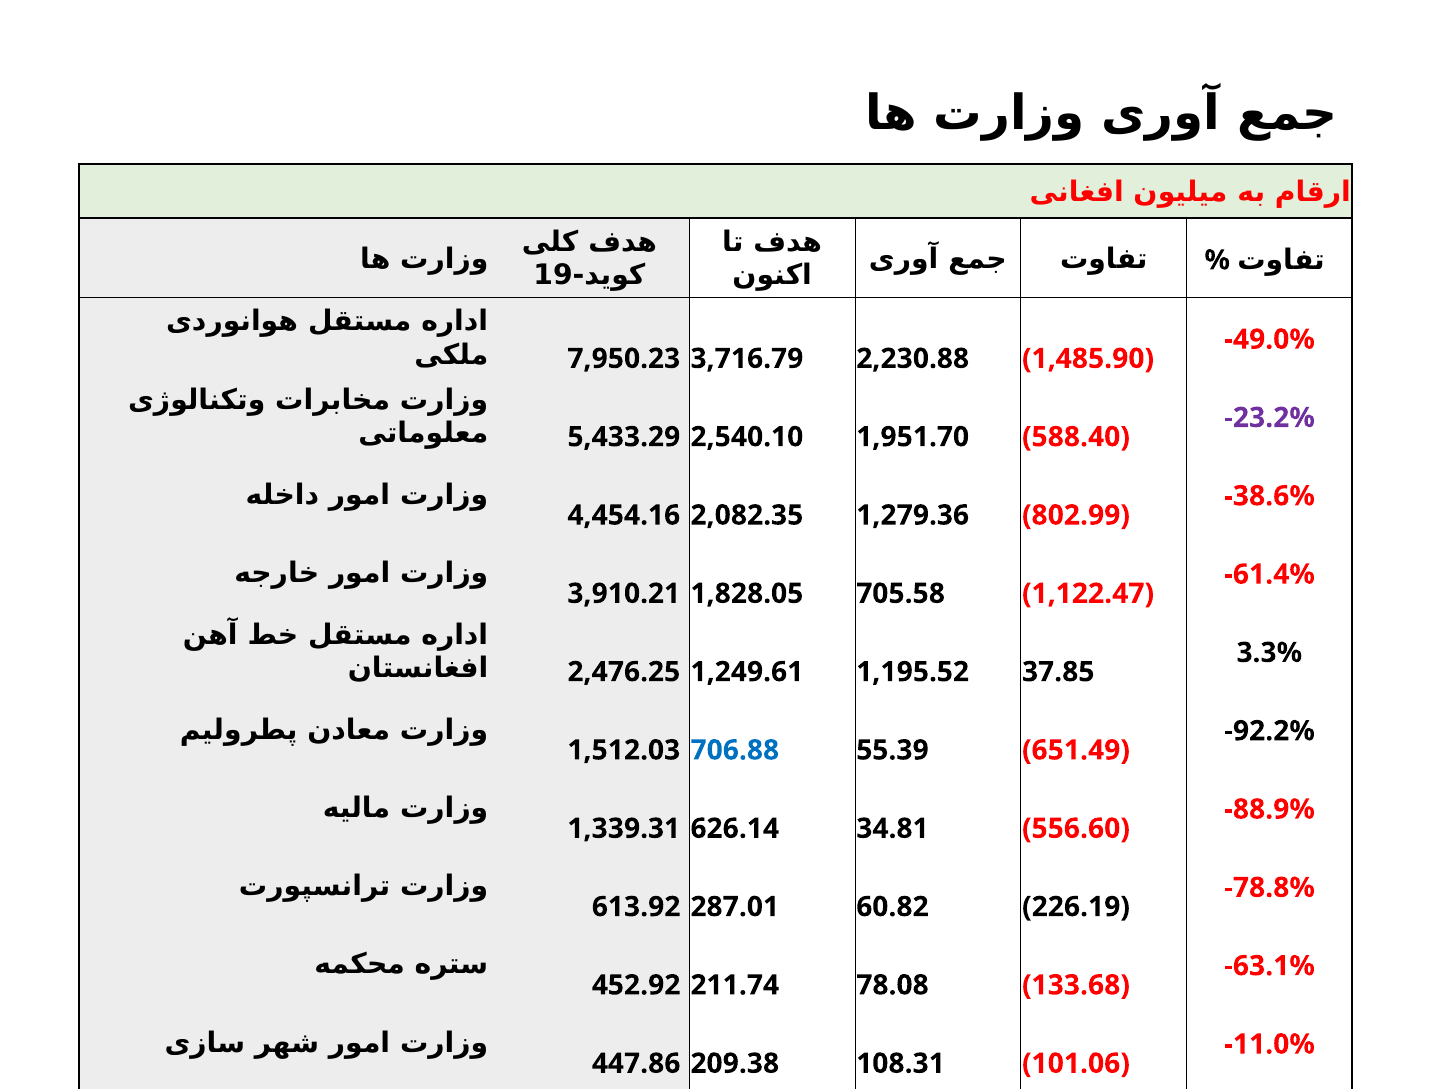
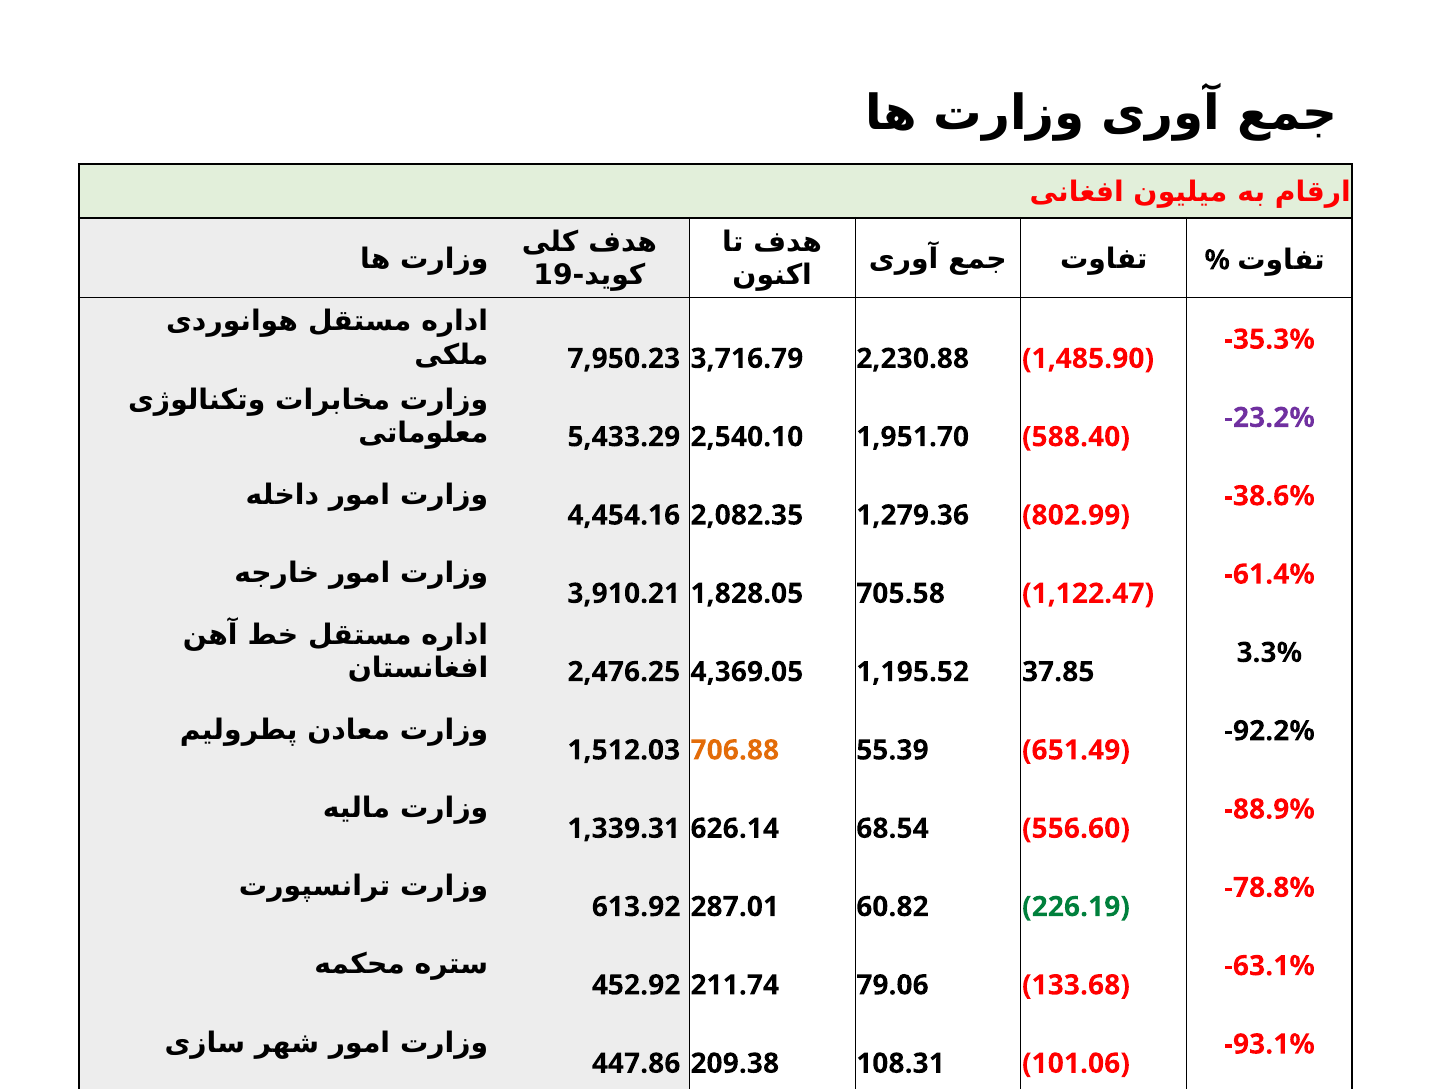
-49.0%: -49.0% -> -35.3% (1269, 339)
1,249.61: 1,249.61 -> 4,369.05 (747, 672)
706.88 colour: blue -> orange (735, 750)
34.81: 34.81 -> 68.54 (893, 828)
226.19 colour: black -> green (1076, 907)
78.08: 78.08 -> 79.06 (893, 985)
-11.0%: -11.0% -> -93.1% (1269, 1044)
